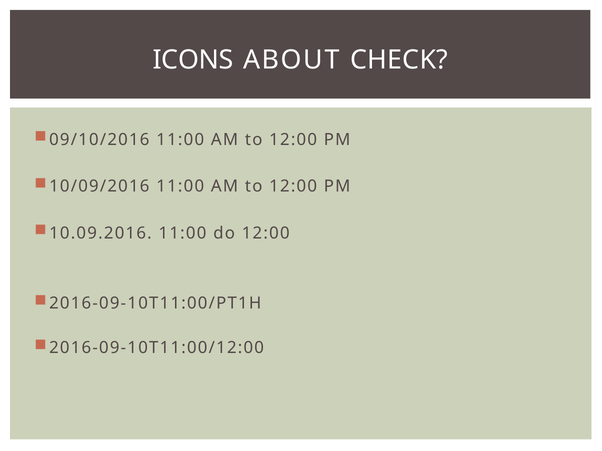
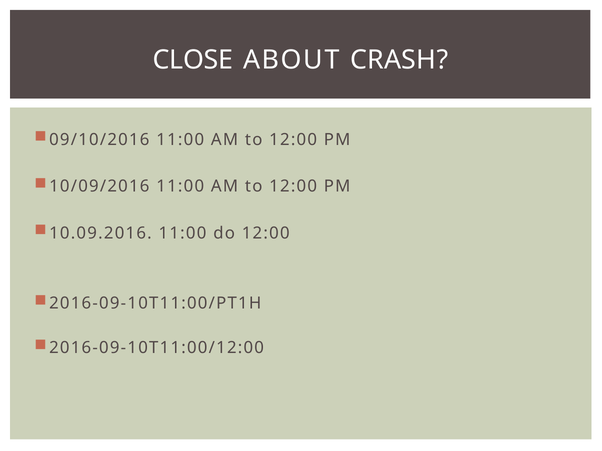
ICONS: ICONS -> CLOSE (193, 60)
CHECK: CHECK -> CRASH (399, 60)
